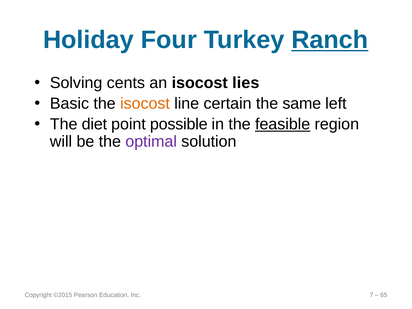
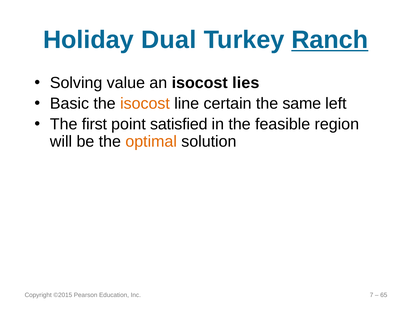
Four: Four -> Dual (169, 40)
cents: cents -> value (126, 83)
diet: diet -> first (94, 124)
possible: possible -> satisfied (179, 124)
feasible underline: present -> none (283, 124)
optimal colour: purple -> orange (151, 142)
